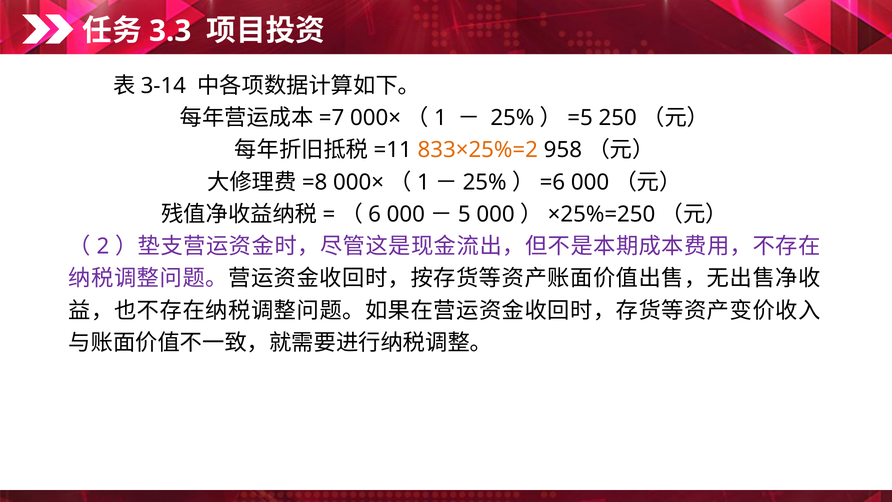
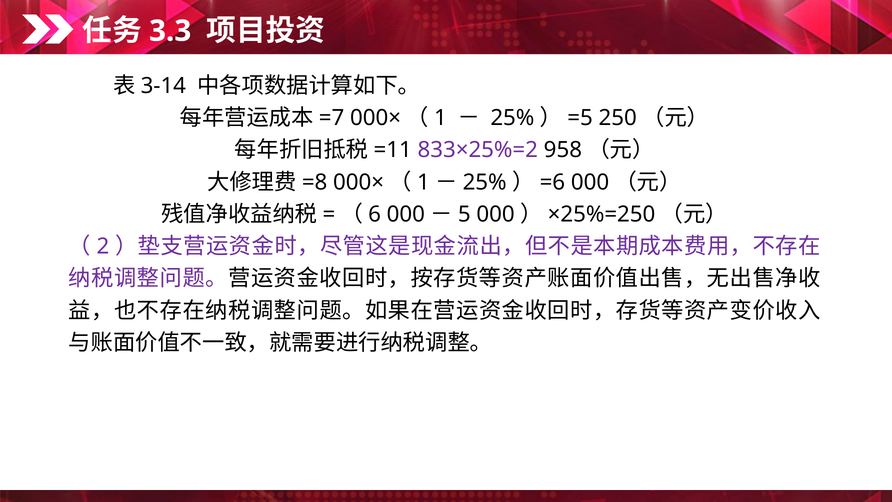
833×25%=2 colour: orange -> purple (478, 150)
